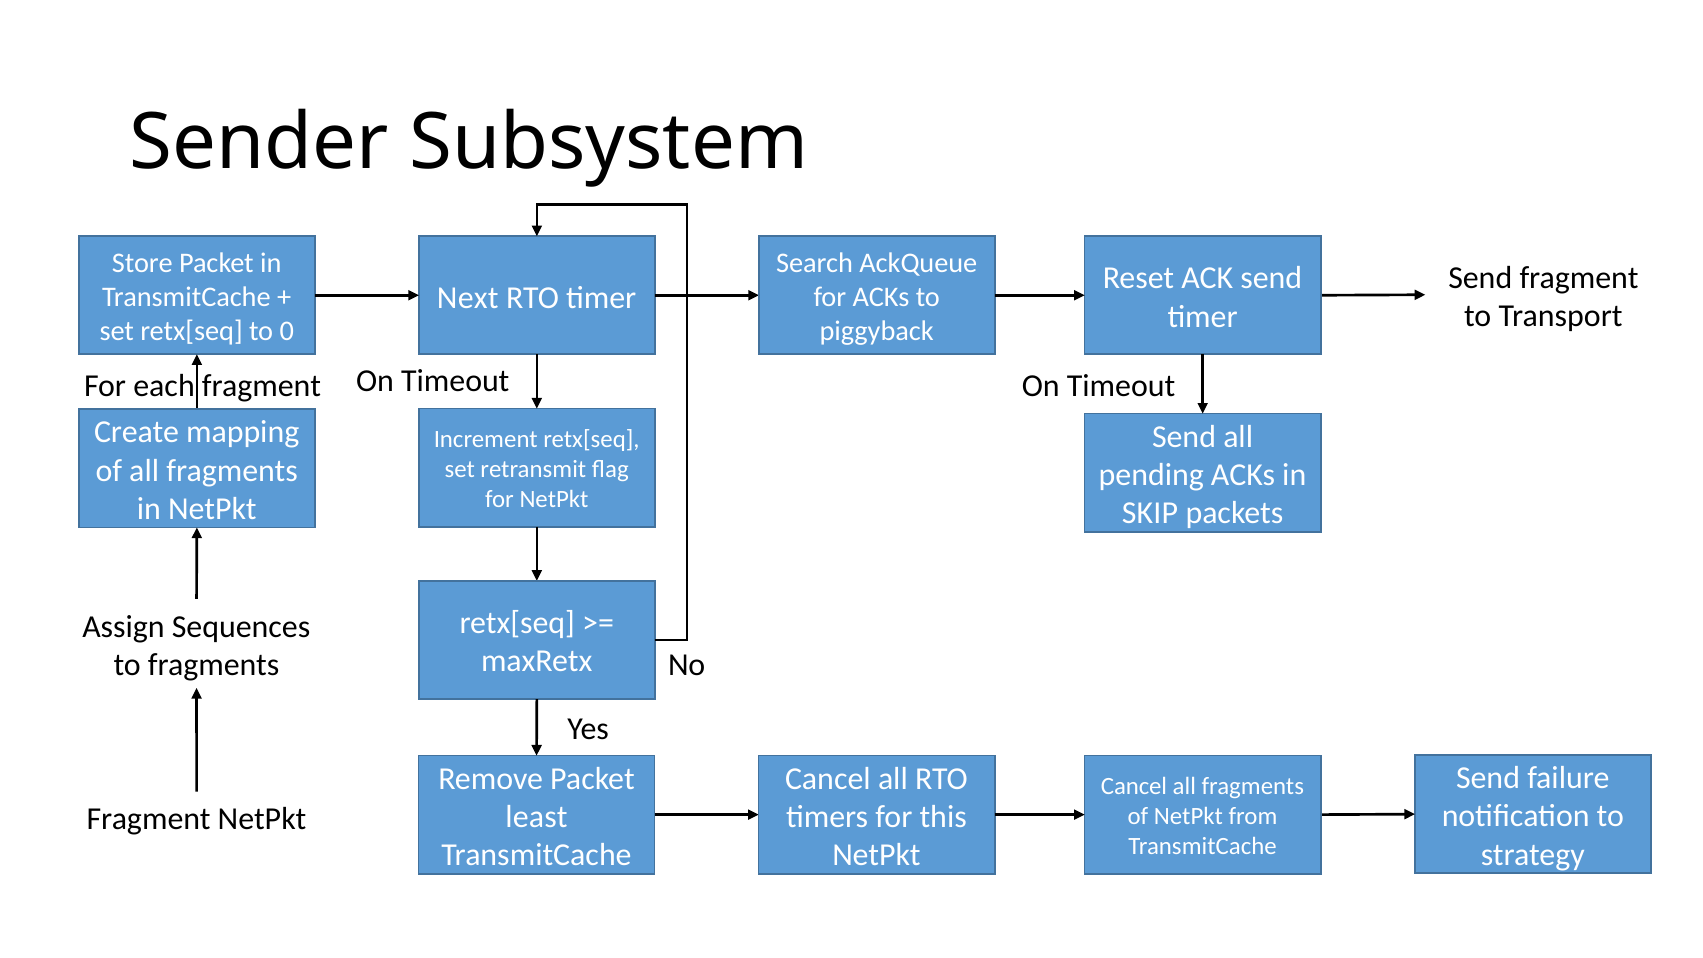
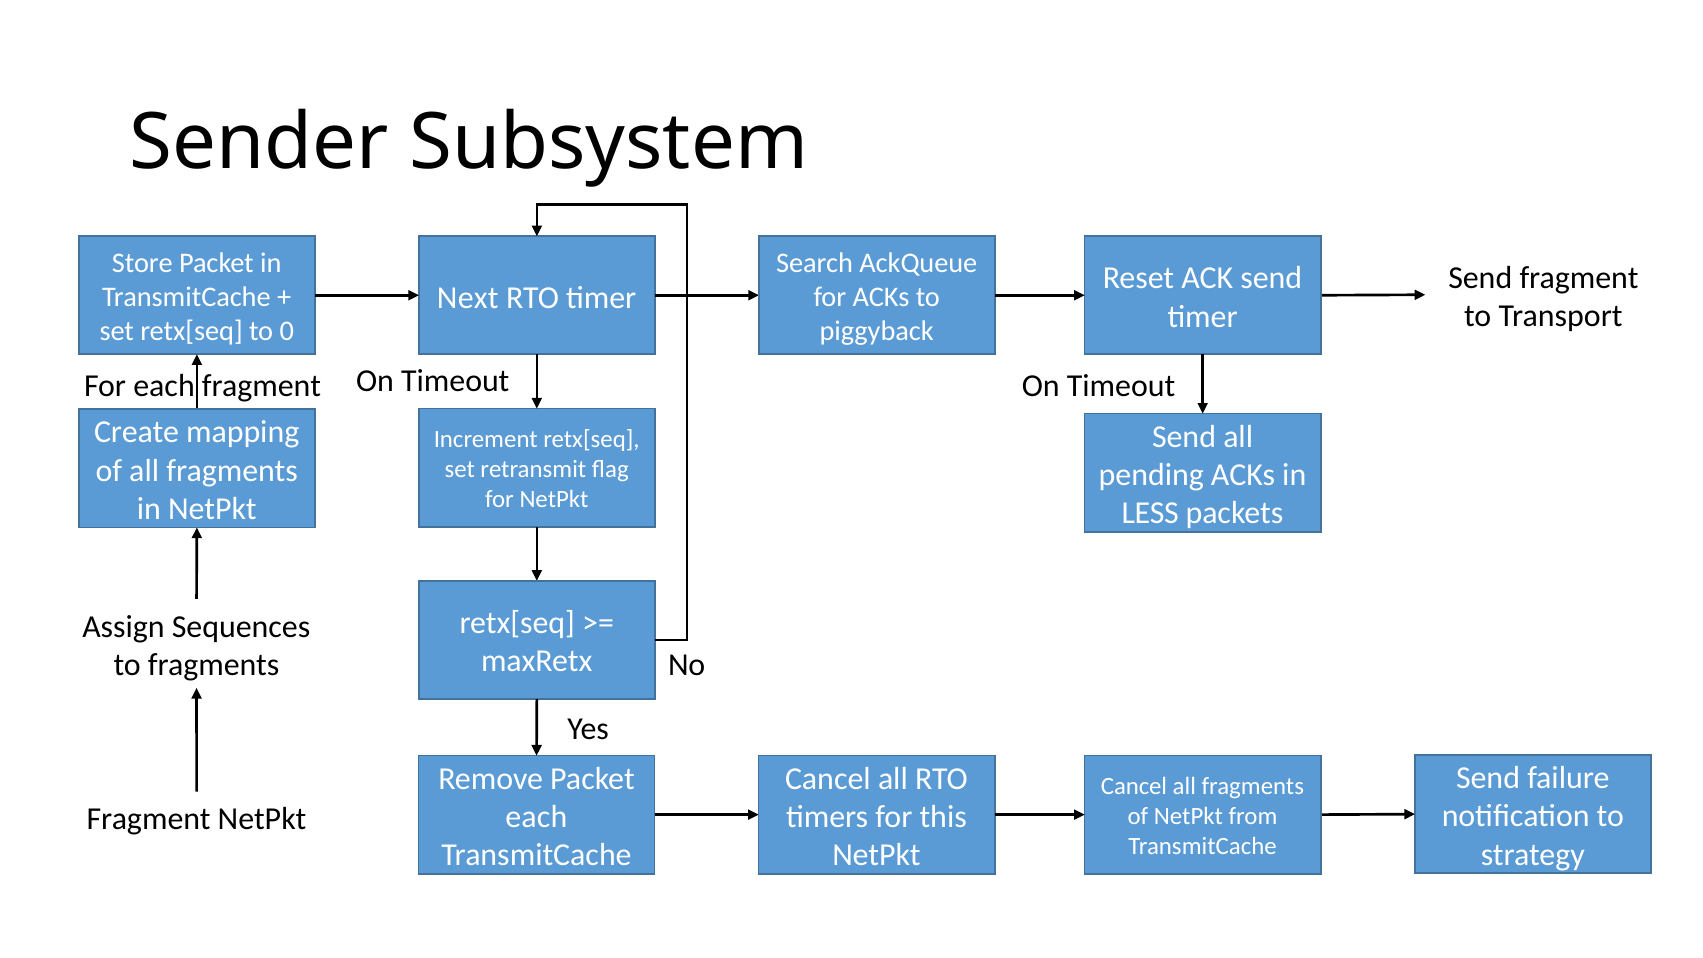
SKIP: SKIP -> LESS (1150, 513)
least: least -> each (536, 817)
